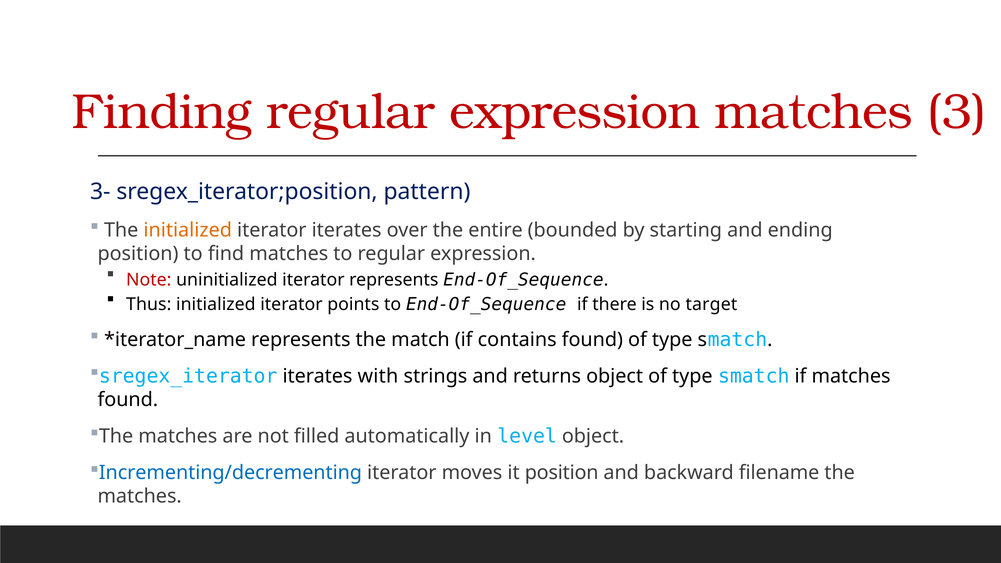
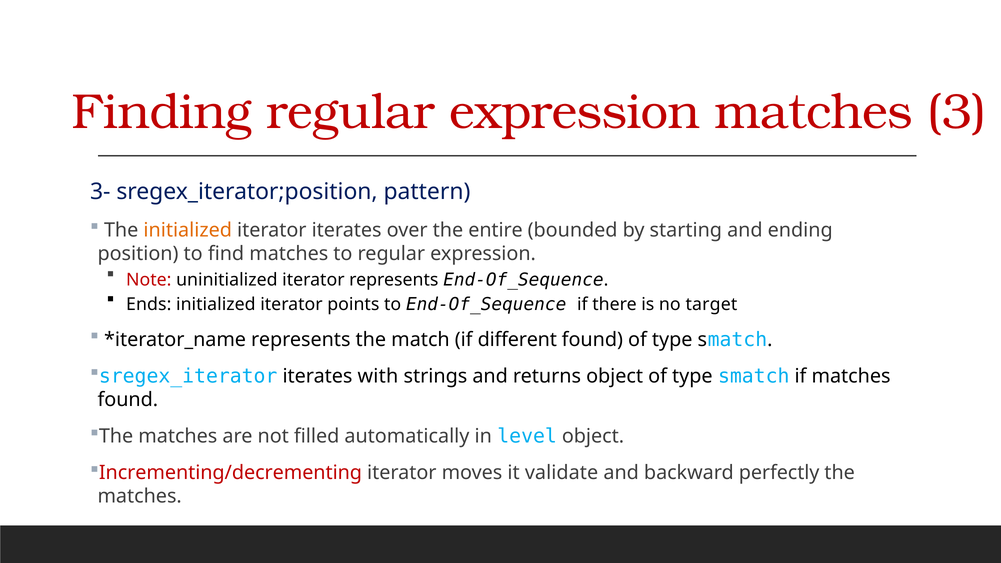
Thus: Thus -> Ends (149, 304)
contains: contains -> different (517, 340)
Incrementing/decrementing colour: blue -> red (230, 473)
it position: position -> validate (562, 473)
filename: filename -> perfectly (779, 473)
